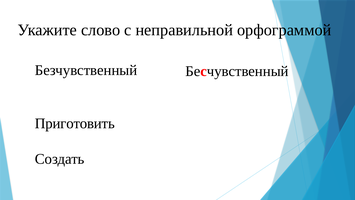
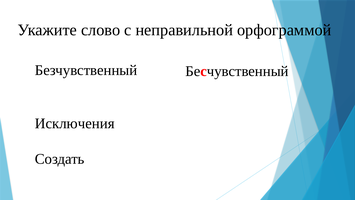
Приготовить: Приготовить -> Исключения (75, 123)
